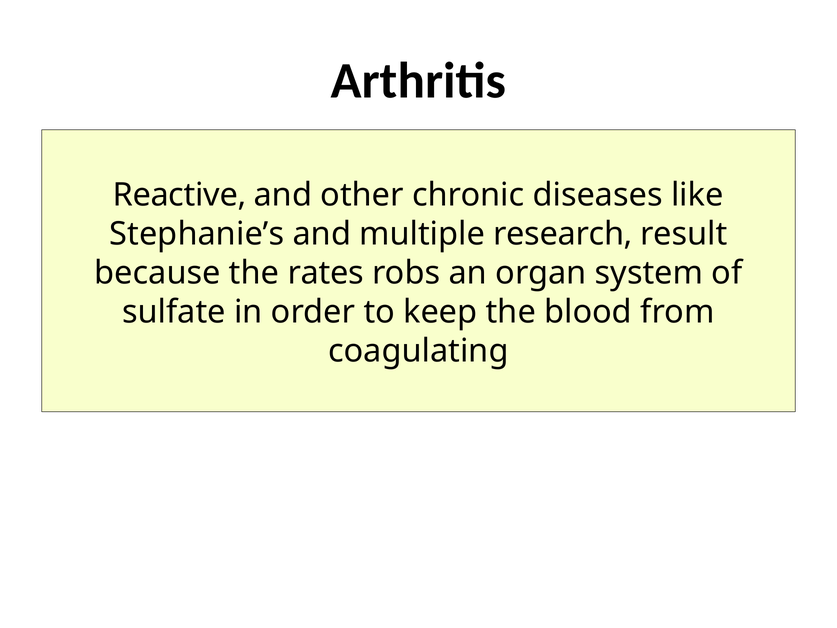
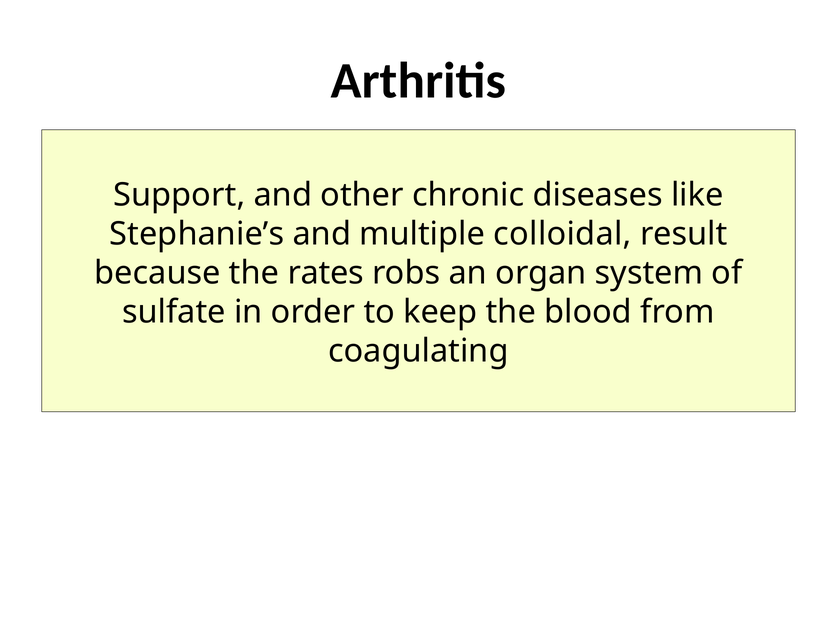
Reactive: Reactive -> Support (179, 195)
research: research -> colloidal (563, 234)
